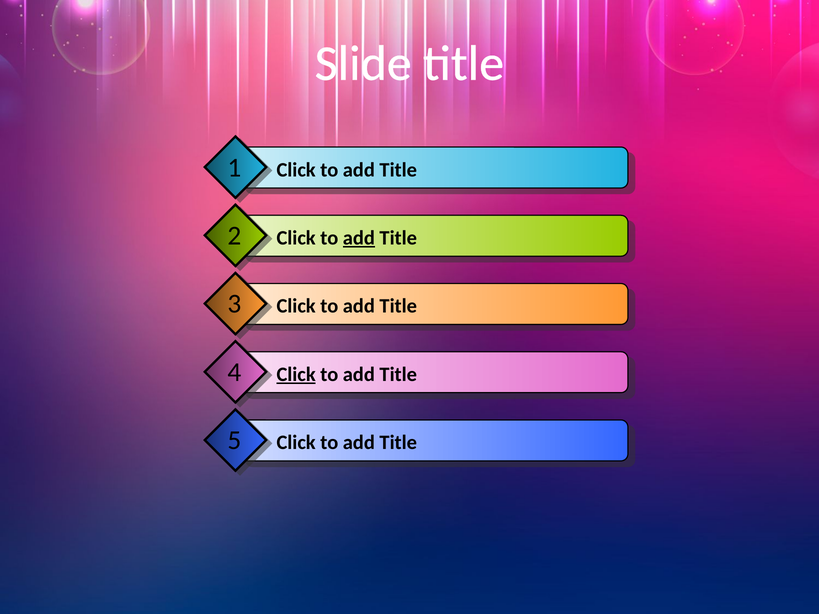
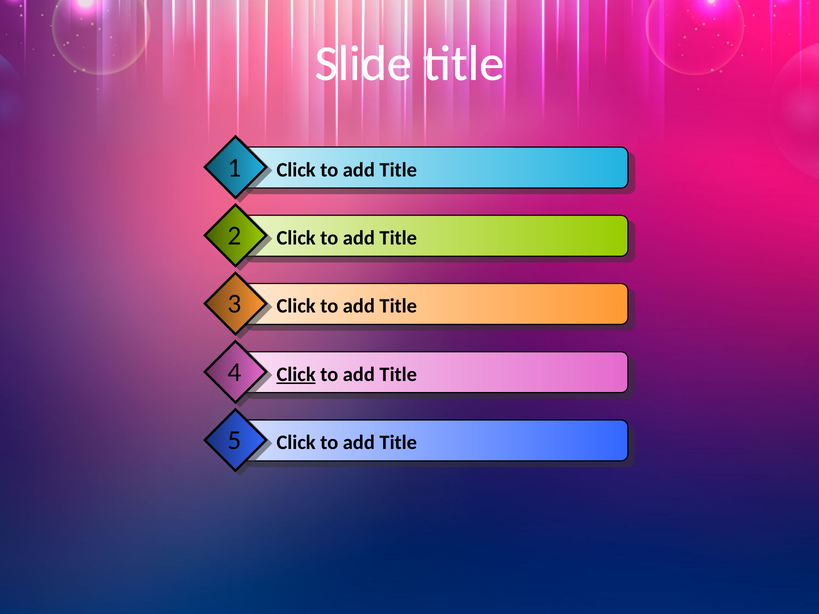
add underline: present -> none (359, 238)
